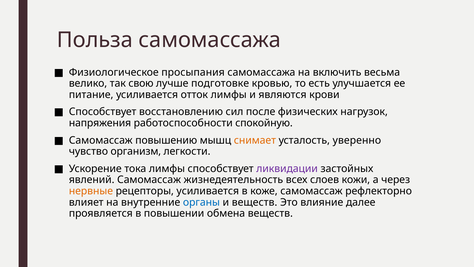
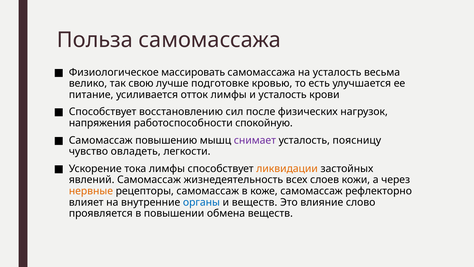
просыпания: просыпания -> массировать (193, 72)
на включить: включить -> усталость (337, 72)
и являются: являются -> усталость (283, 95)
снимает colour: orange -> purple (255, 140)
уверенно: уверенно -> поясницу (357, 140)
организм: организм -> овладеть (136, 151)
ликвидации colour: purple -> orange (287, 168)
рецепторы усиливается: усиливается -> самомассаж (208, 191)
далее: далее -> слово (361, 202)
